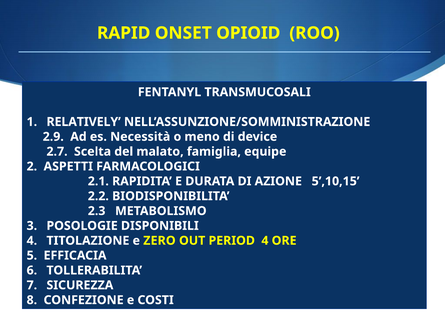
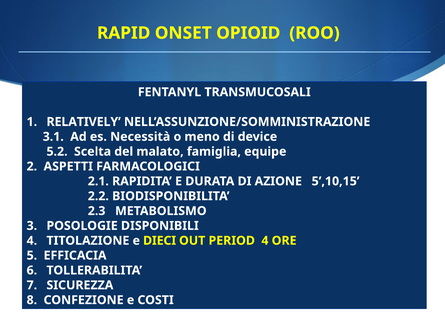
2.9: 2.9 -> 3.1 (53, 137)
2.7: 2.7 -> 5.2 (57, 151)
ZERO: ZERO -> DIECI (160, 240)
